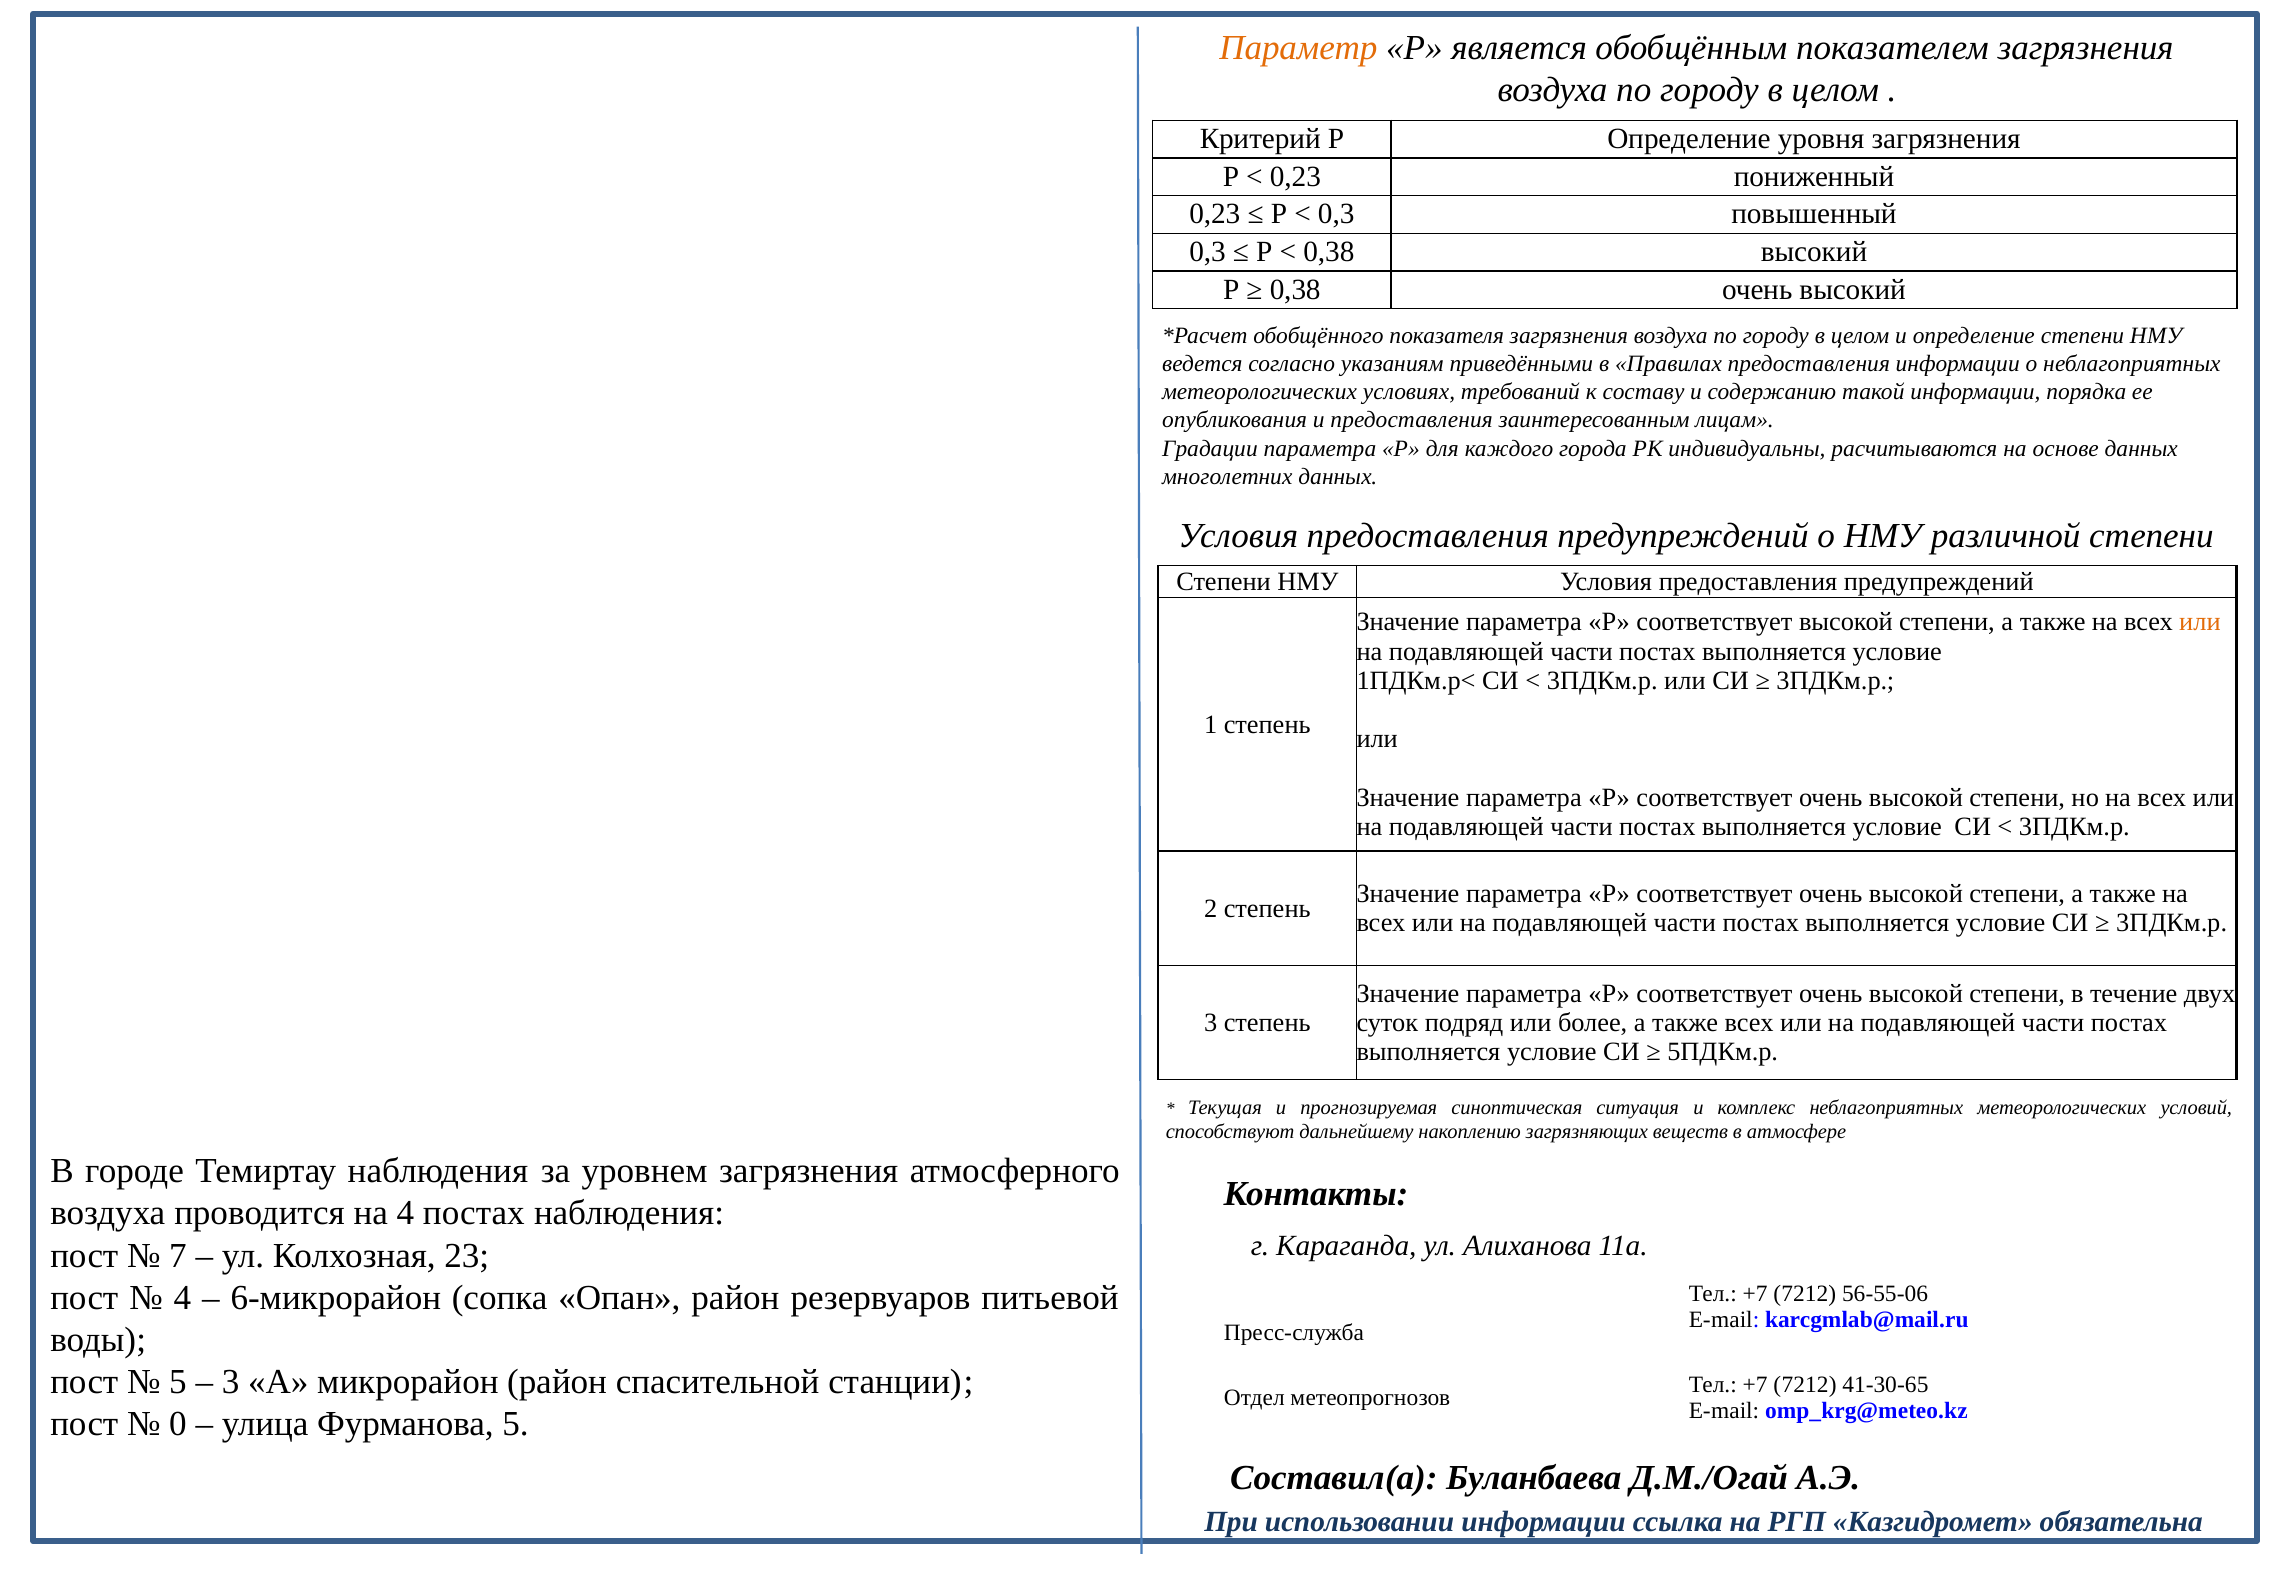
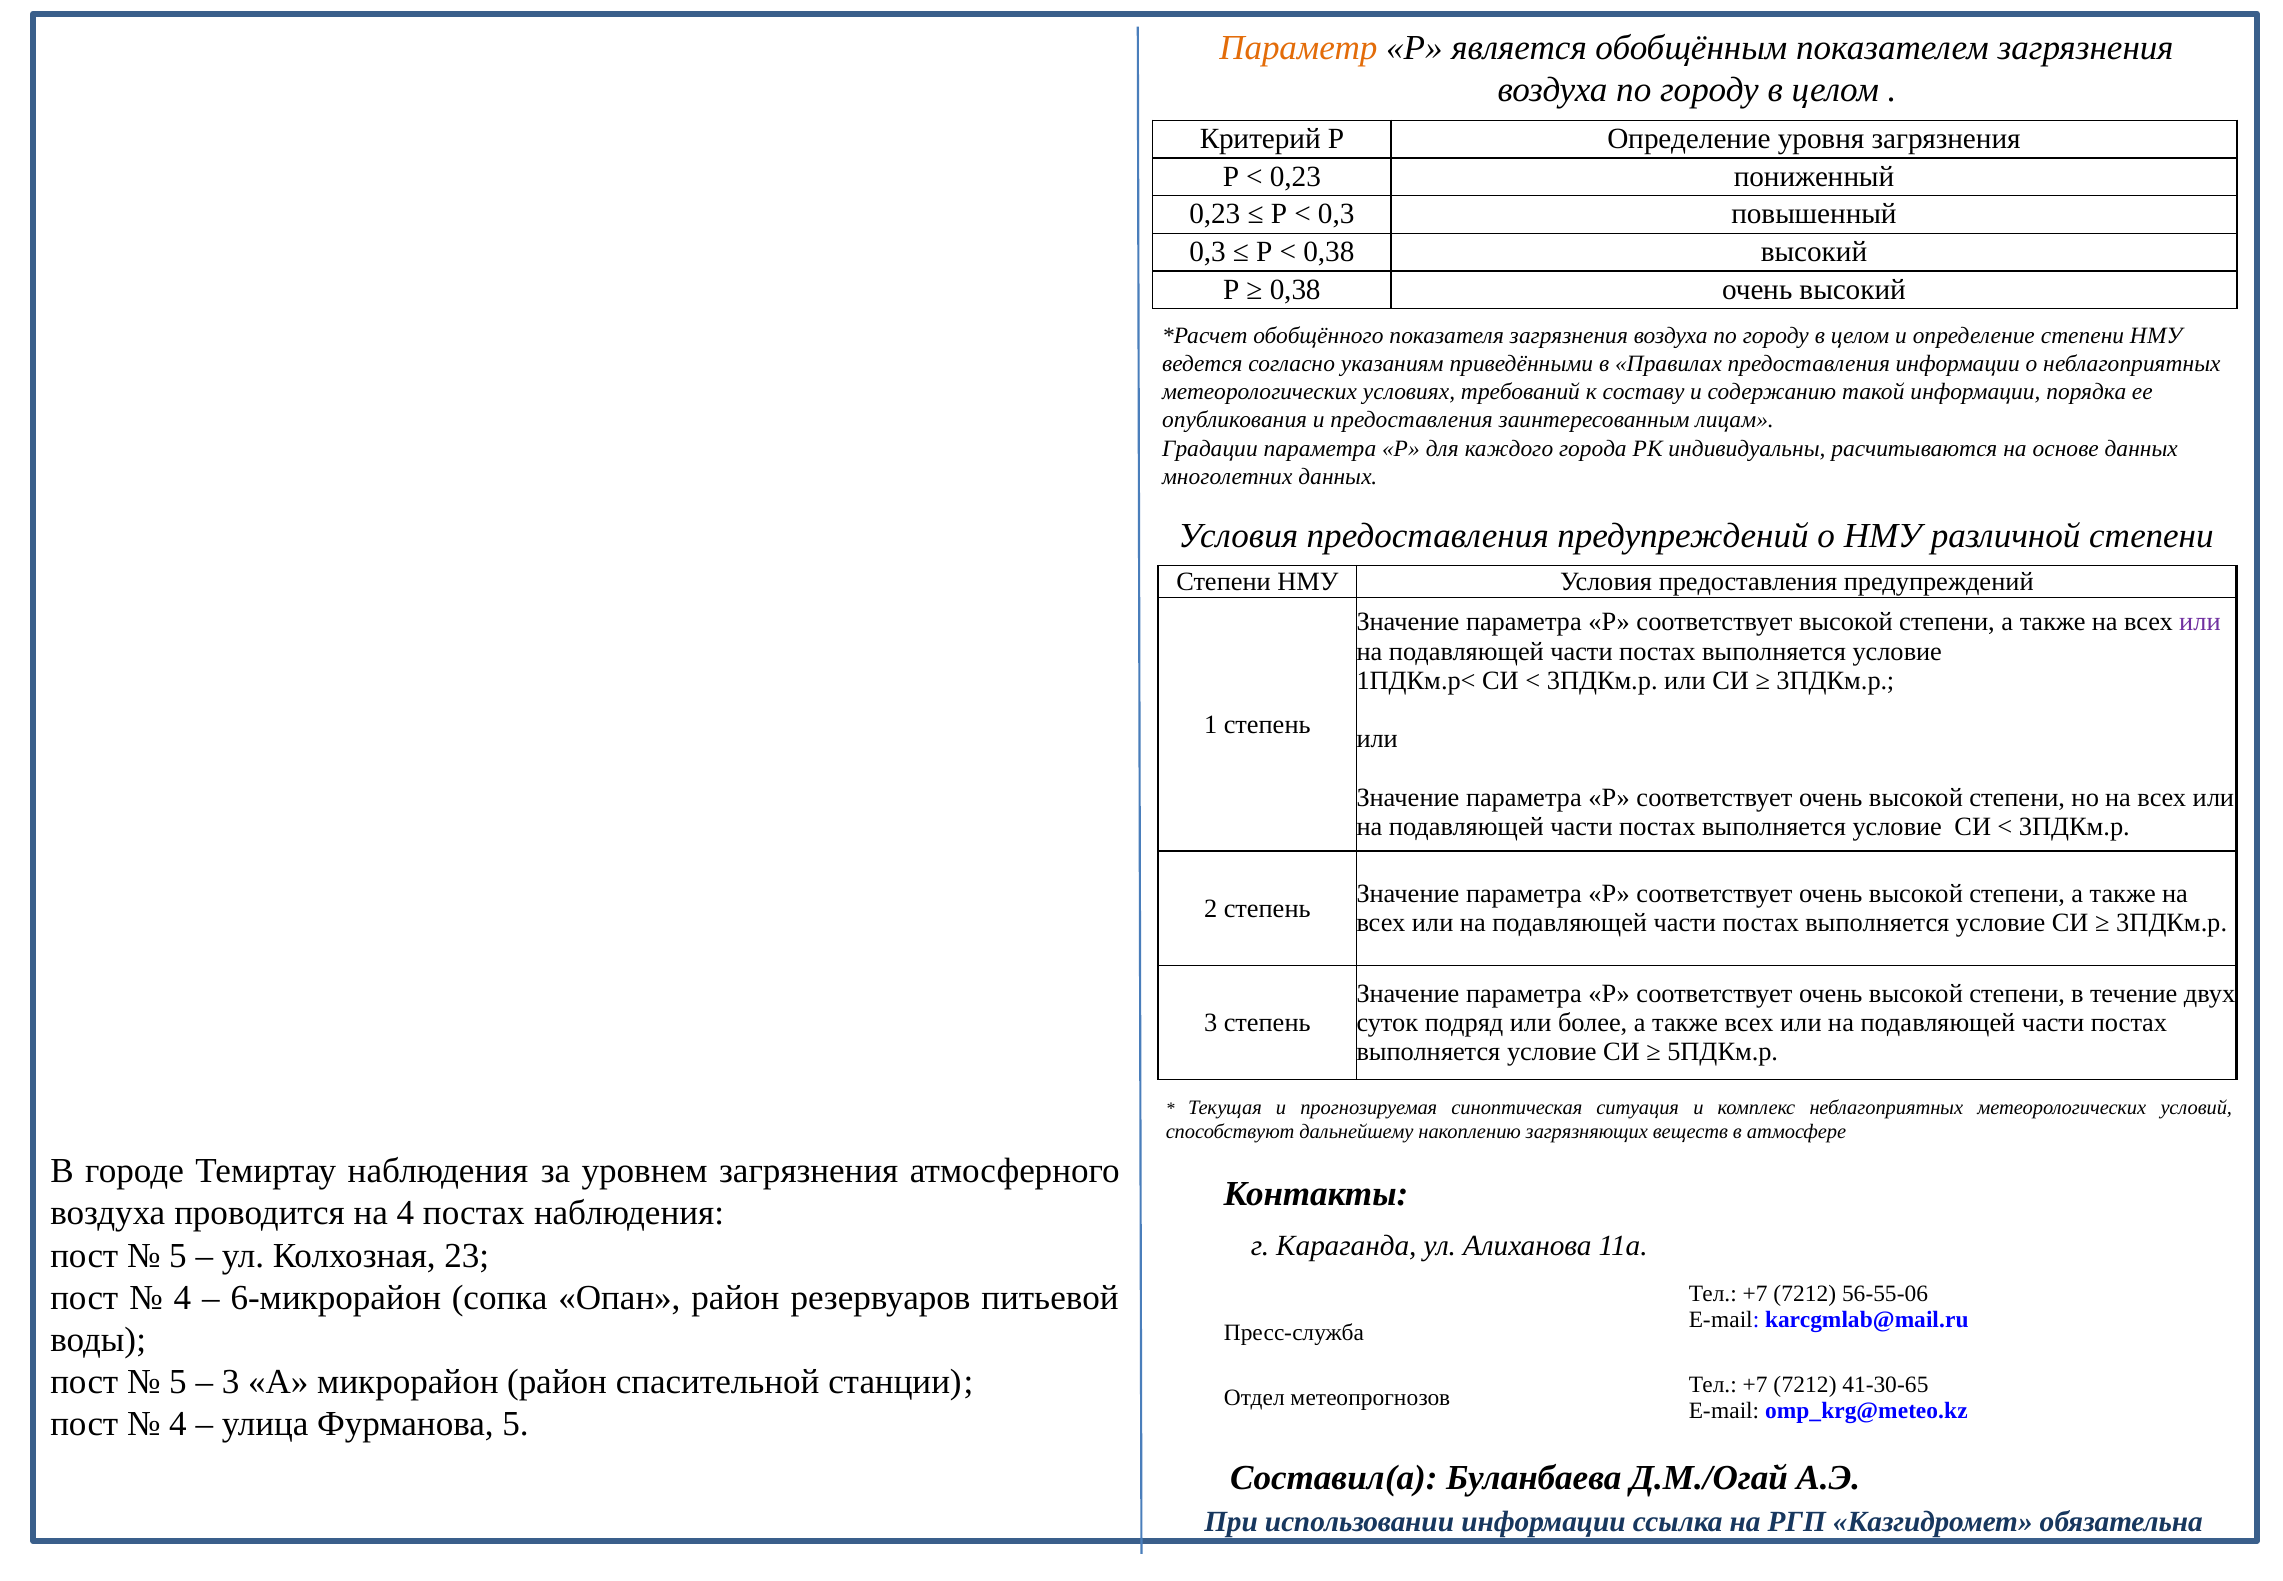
или colour: orange -> purple (2200, 622)
7: 7 -> 5 (178, 1255)
0: 0 -> 4 (178, 1424)
